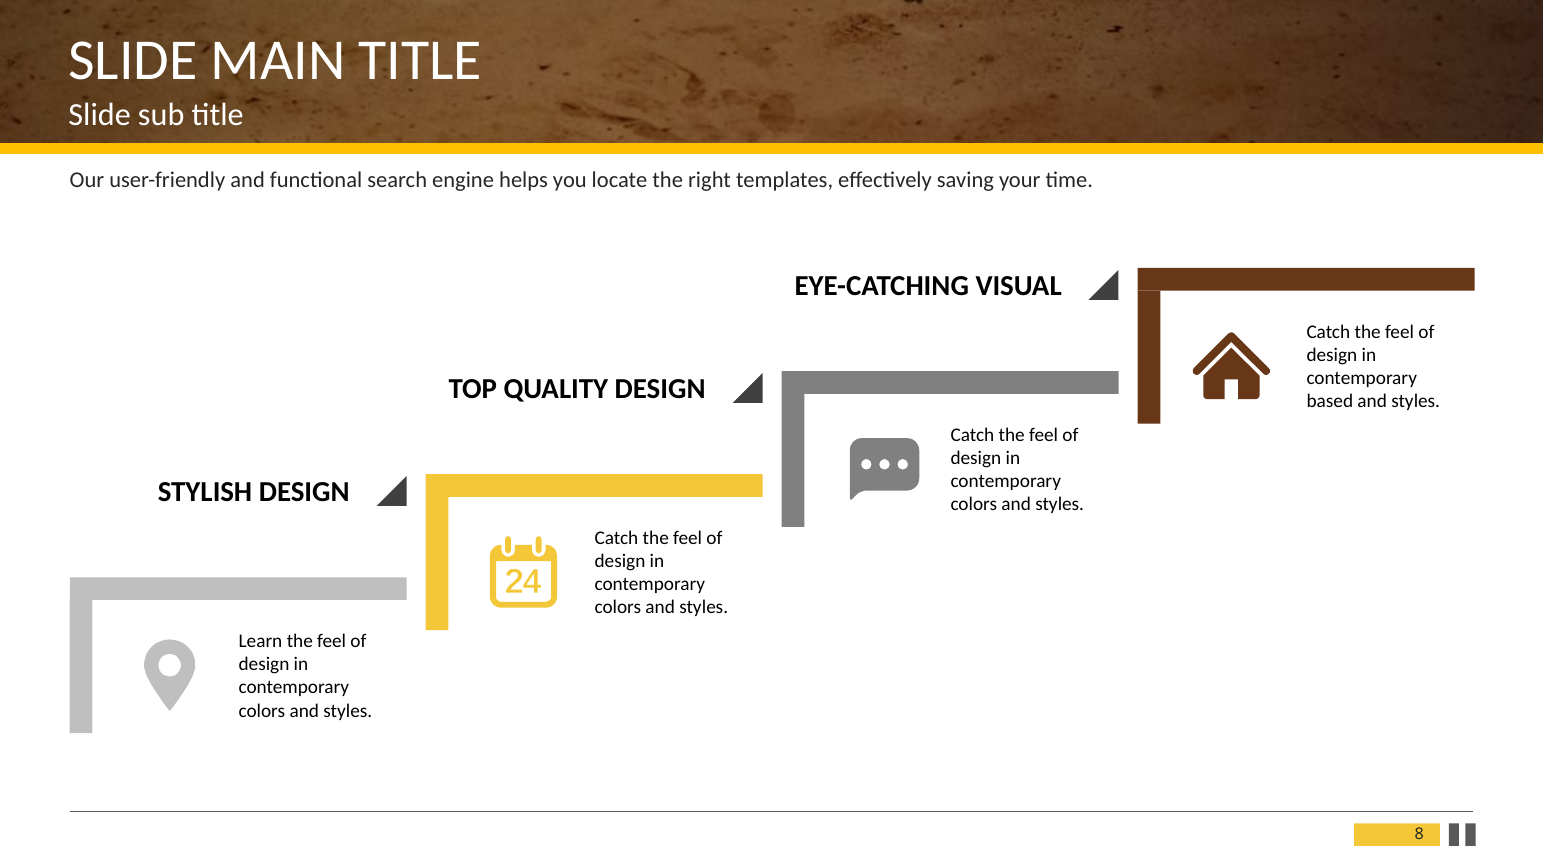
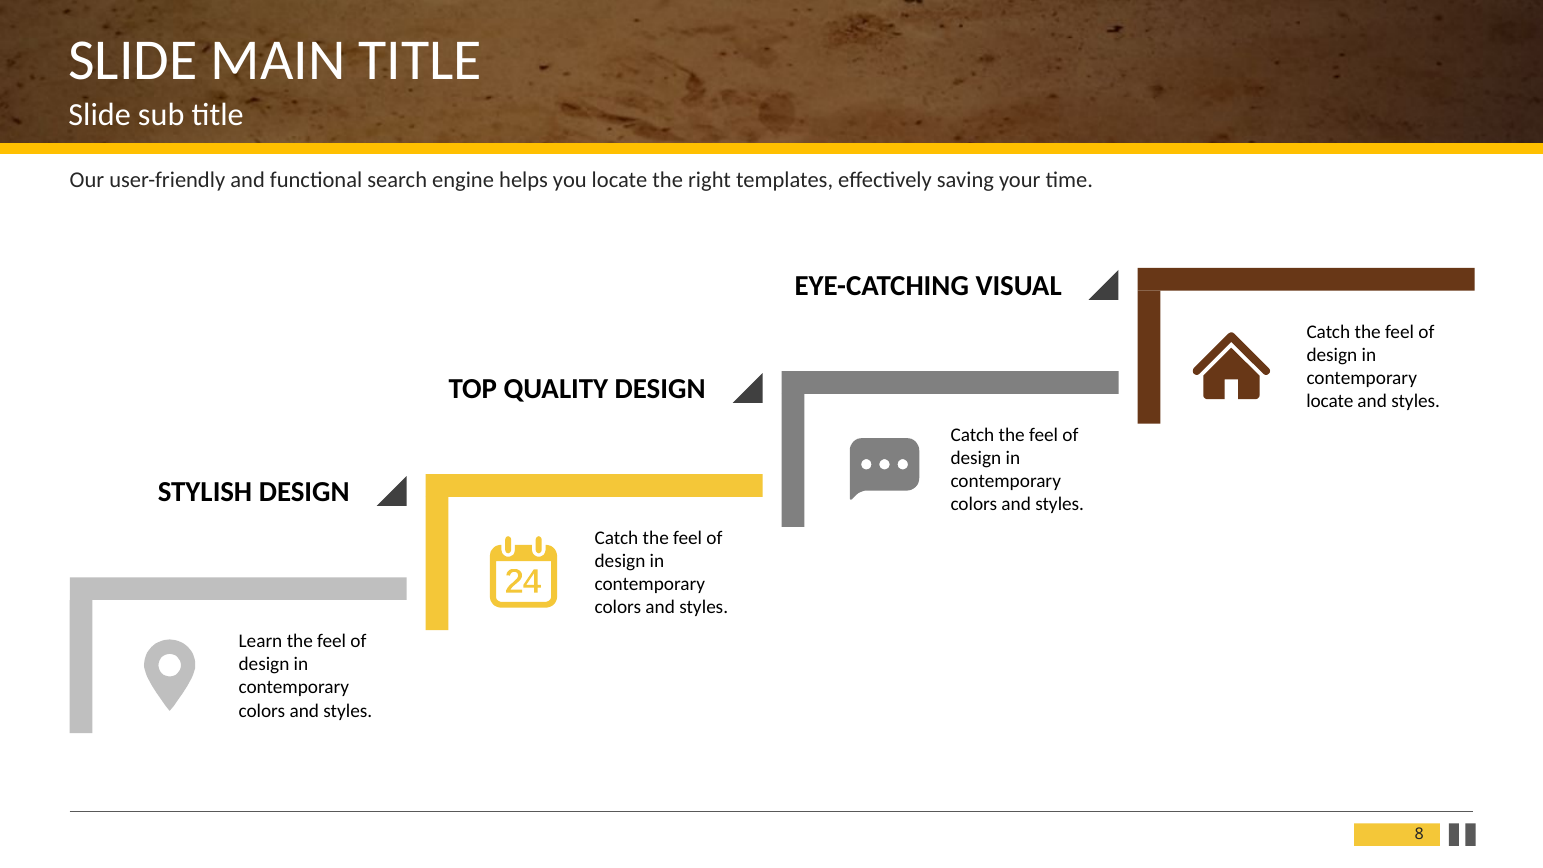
based: based -> locate (1330, 401)
